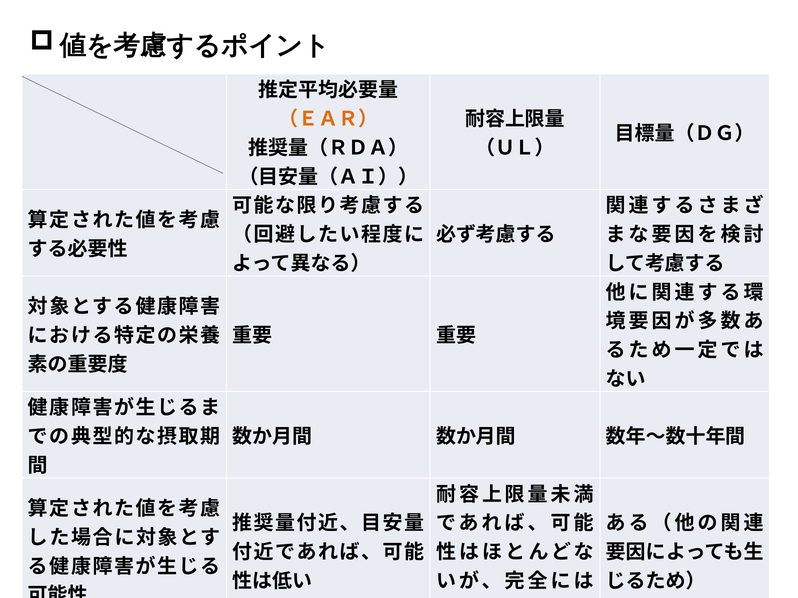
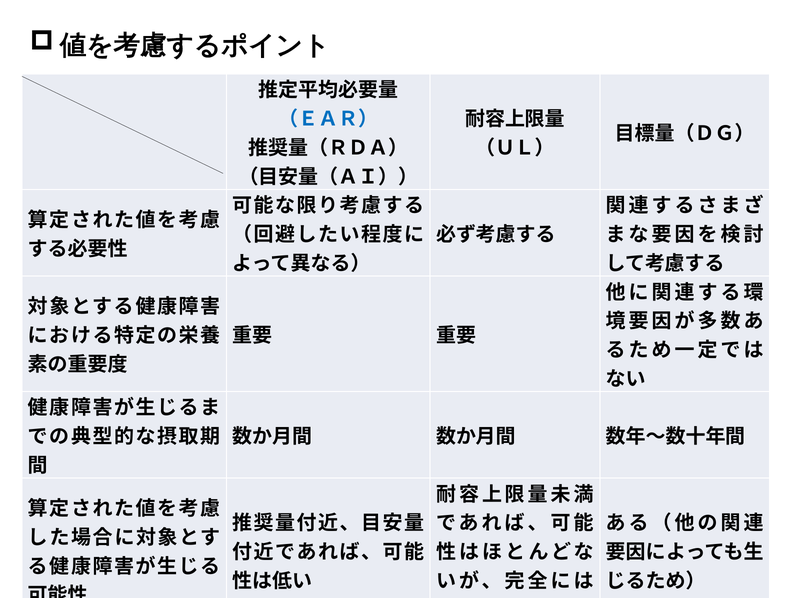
（ＥＡＲ） colour: orange -> blue (328, 119)
